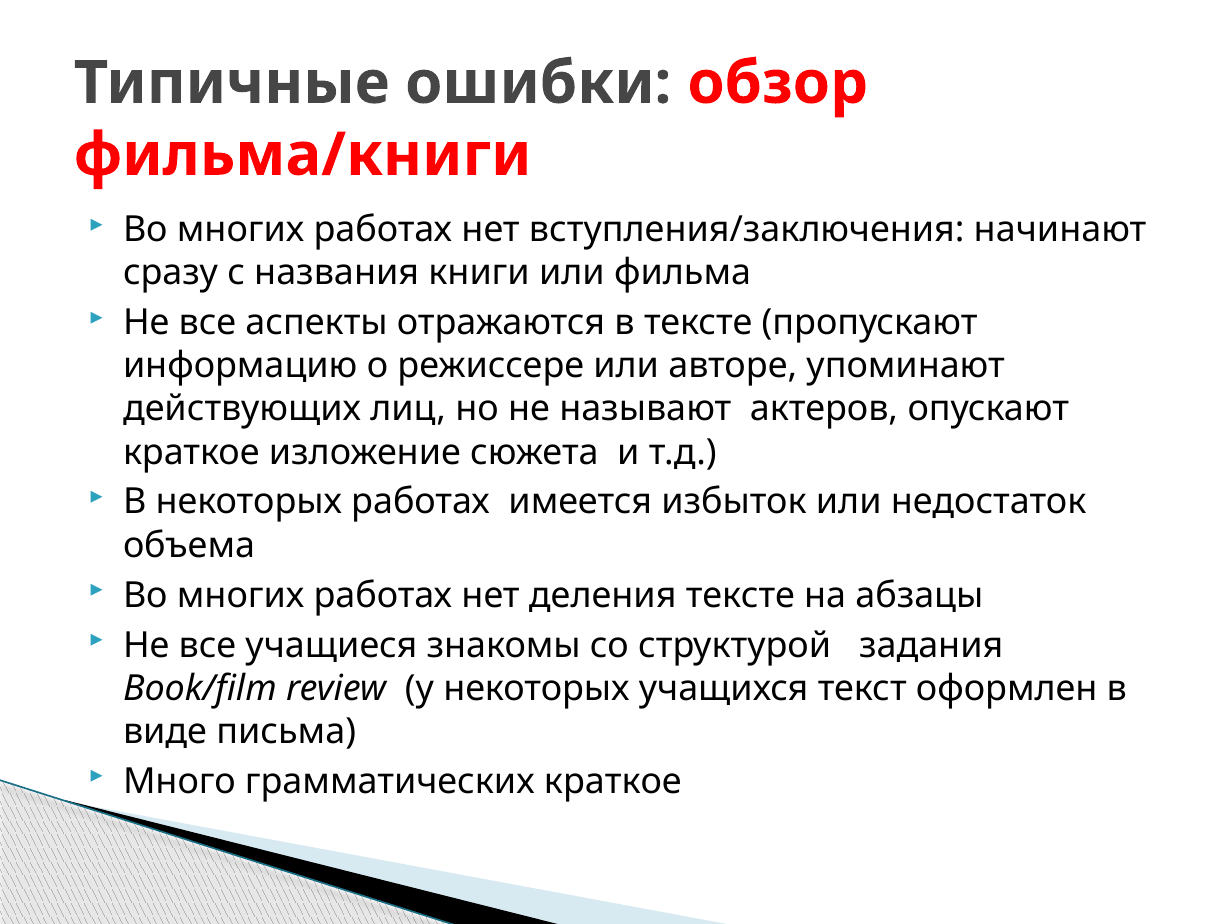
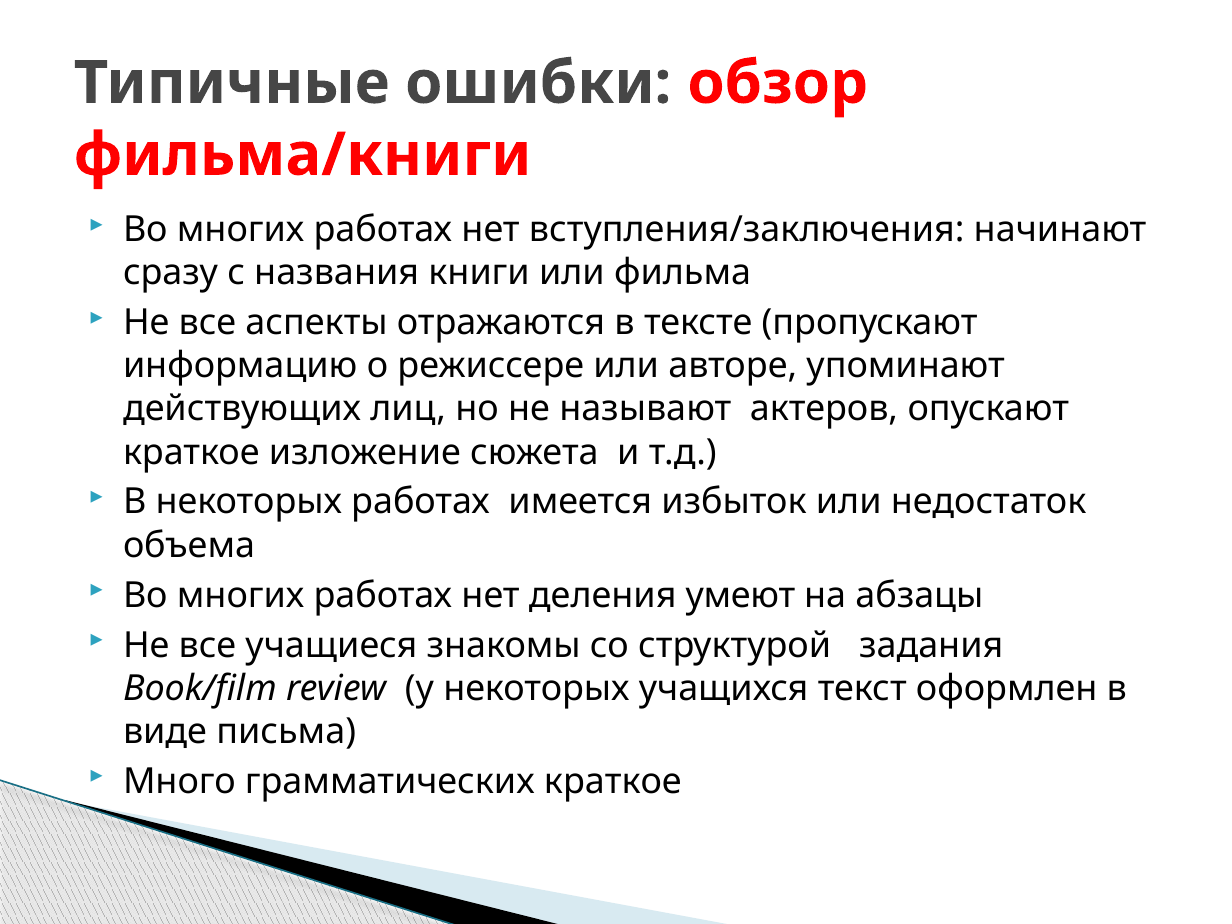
деления тексте: тексте -> умеют (740, 595)
